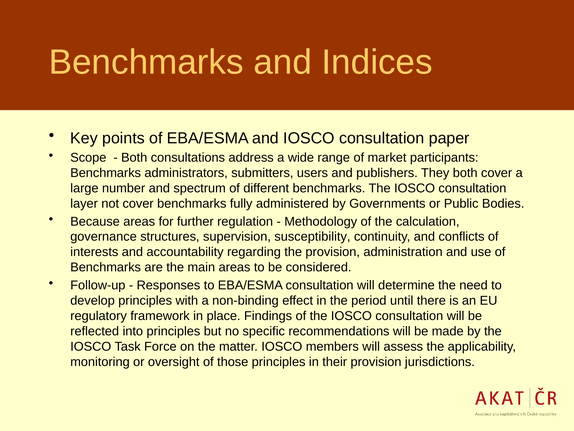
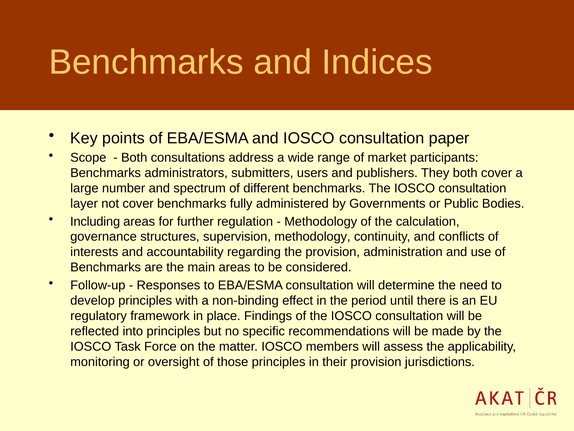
Because: Because -> Including (95, 221)
supervision susceptibility: susceptibility -> methodology (312, 237)
